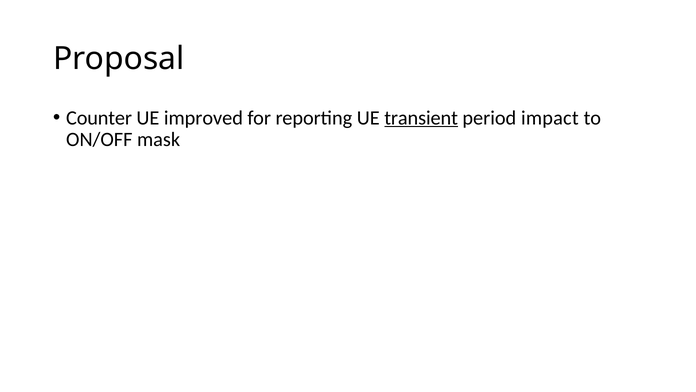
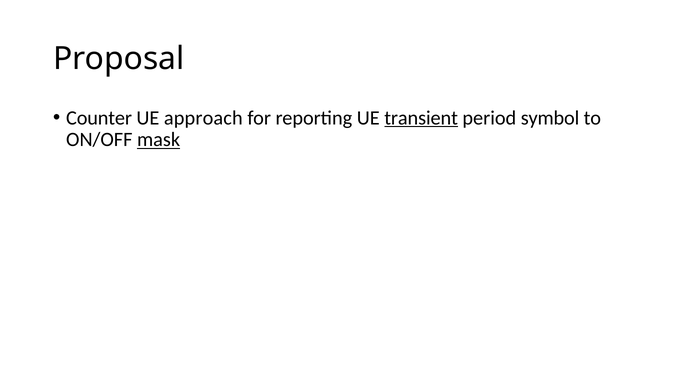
improved: improved -> approach (203, 118)
impact: impact -> symbol (550, 118)
mask underline: none -> present (159, 140)
